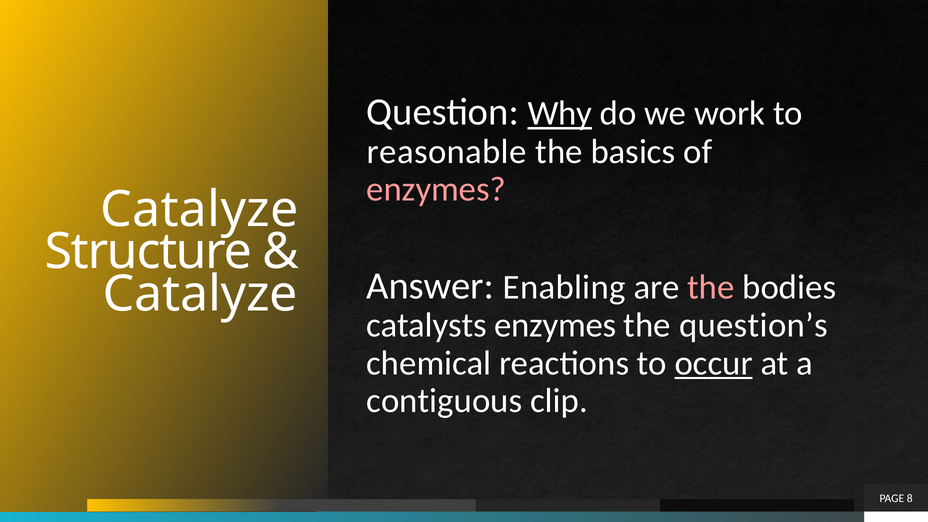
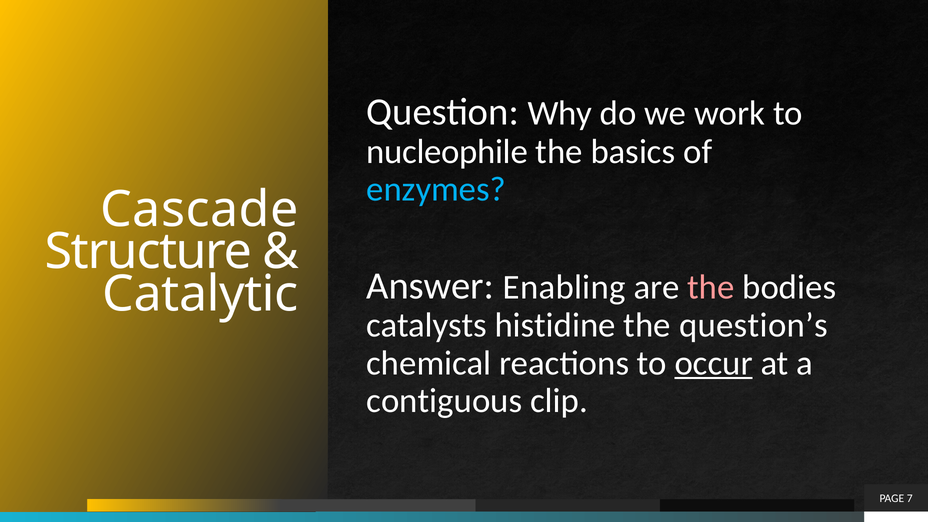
Why underline: present -> none (560, 113)
reasonable: reasonable -> nucleophile (447, 152)
enzymes colour: pink -> light blue (436, 189)
Catalyze: Catalyze -> Cascade (199, 210)
Catalyze: Catalyze -> Catalytic (200, 294)
catalysts enzymes: enzymes -> histidine (555, 325)
8: 8 -> 7 (910, 499)
